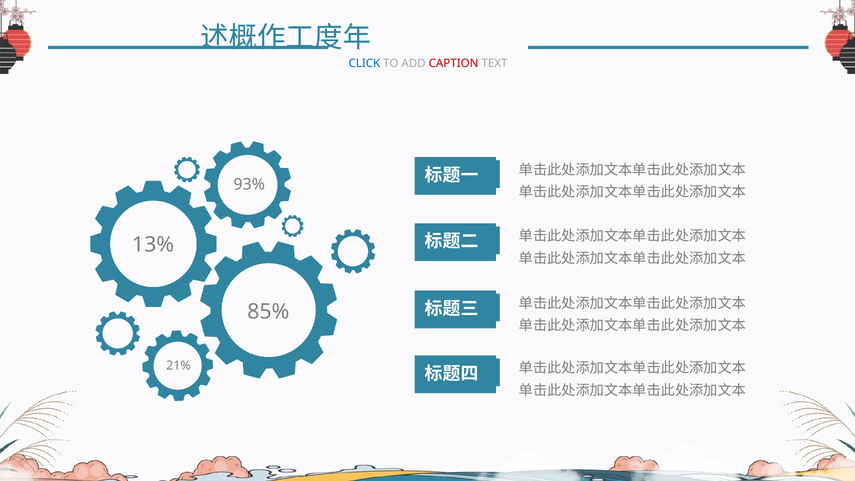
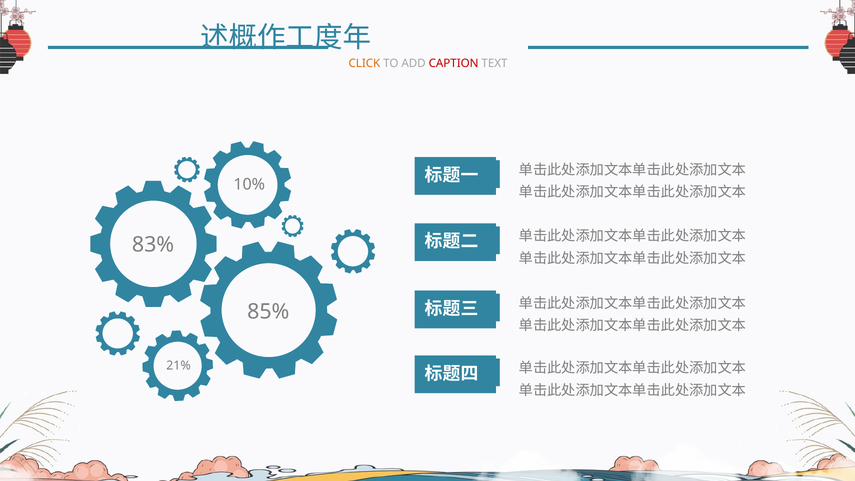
CLICK colour: blue -> orange (364, 63)
93%: 93% -> 10% (249, 184)
13%: 13% -> 83% (153, 245)
